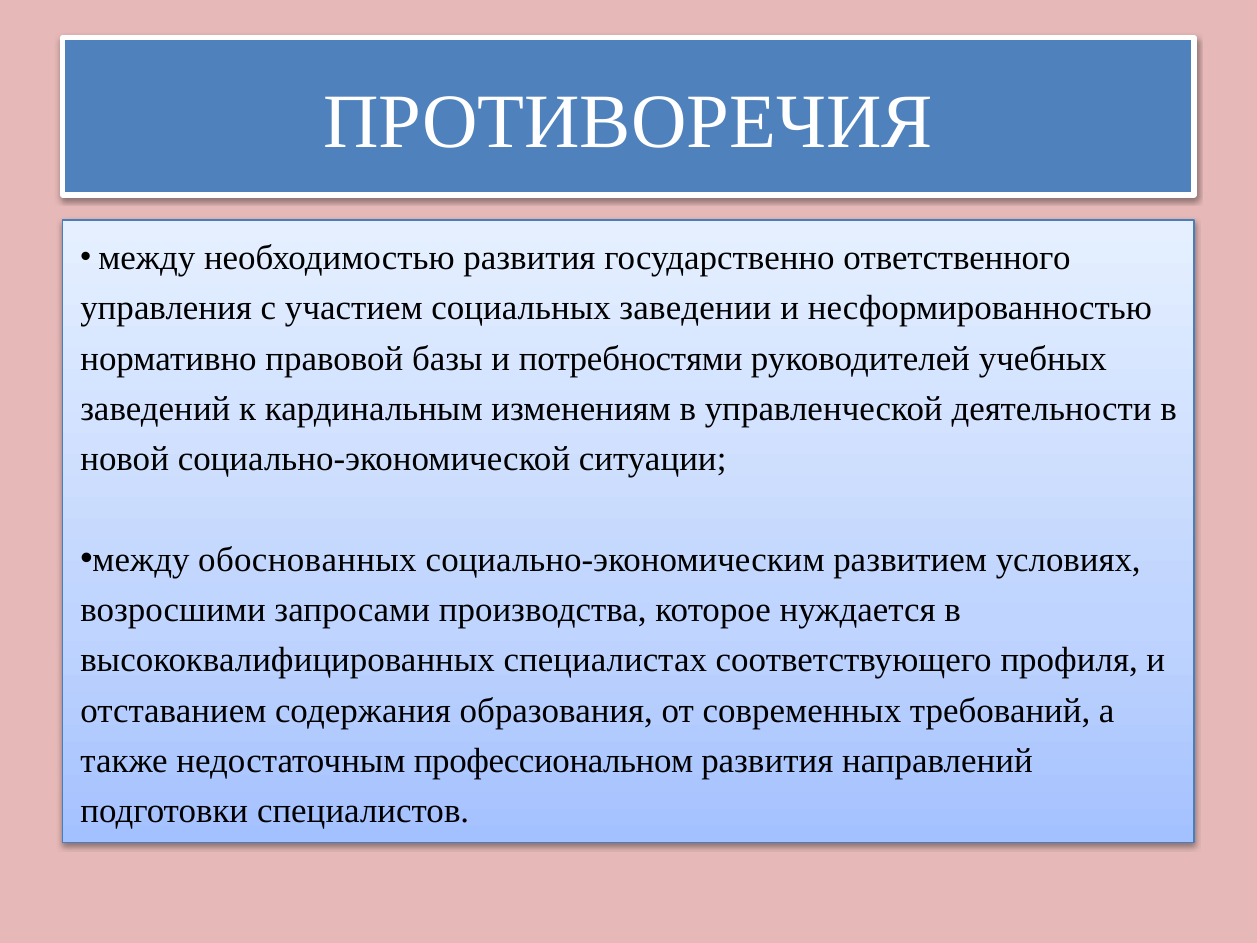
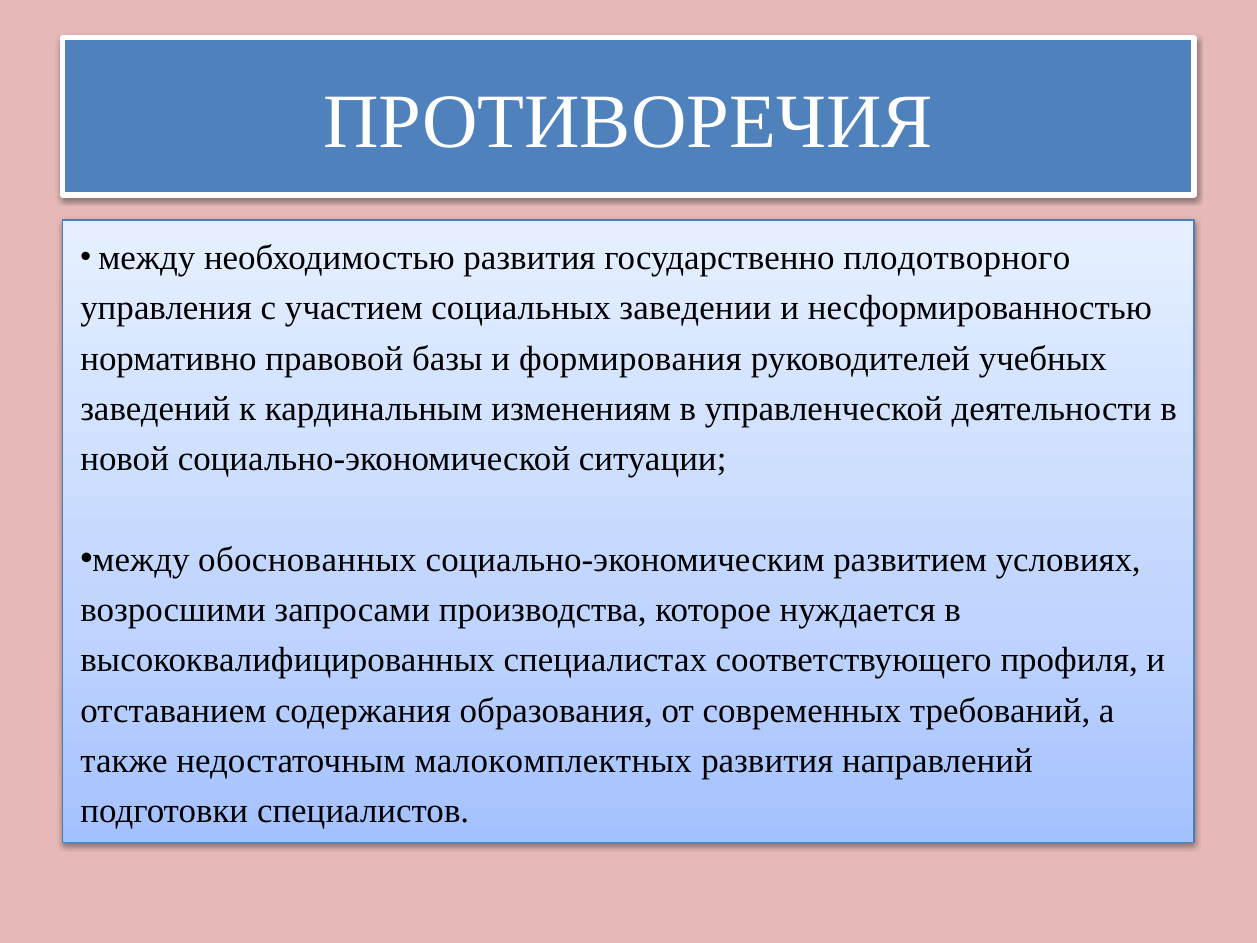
ответственного: ответственного -> плодотворного (957, 258)
потребностями: потребностями -> формирования (630, 359)
профессиональном: профессиональном -> малокомплектных (553, 761)
